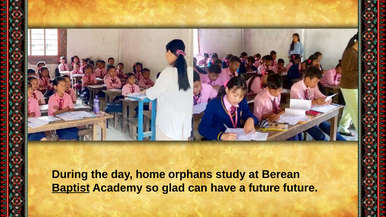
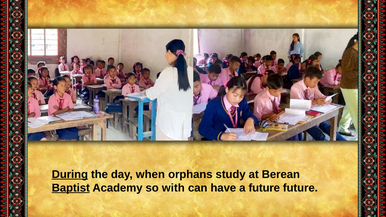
During underline: none -> present (70, 174)
home: home -> when (150, 174)
glad: glad -> with (173, 188)
